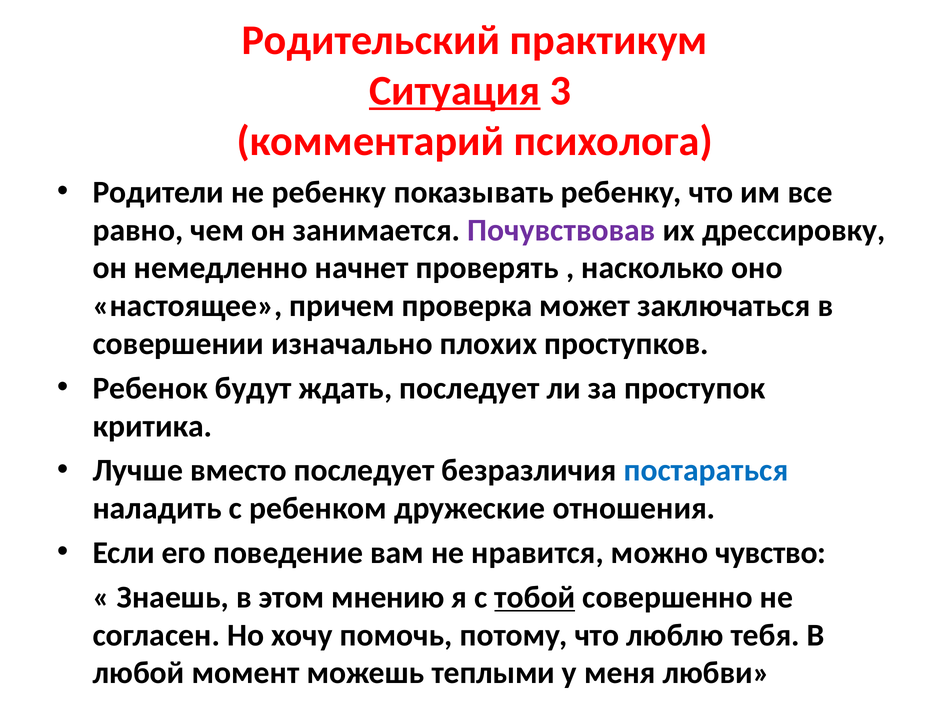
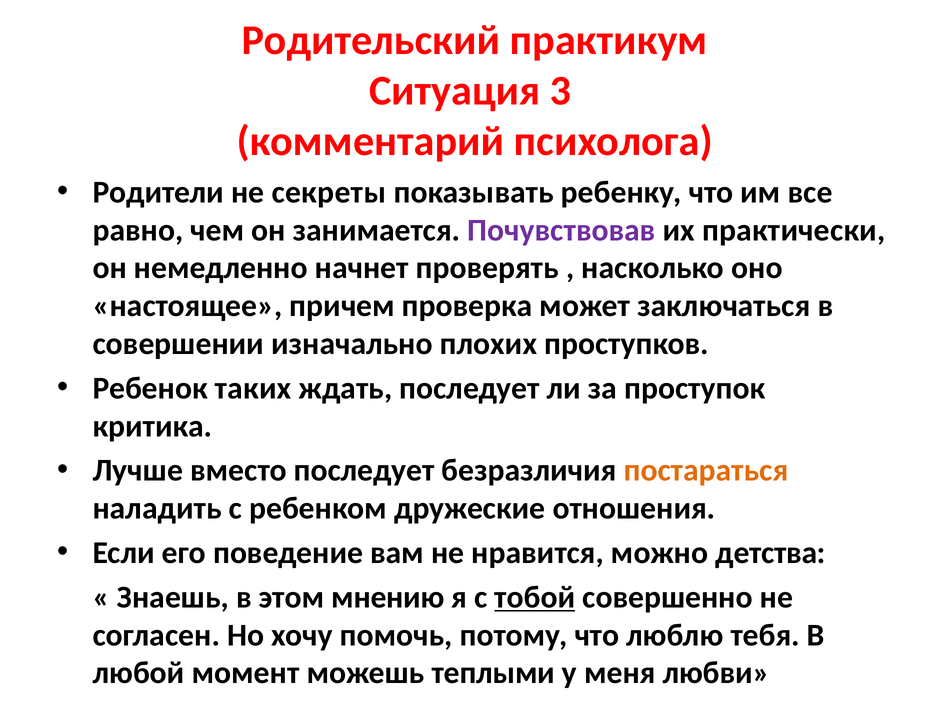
Ситуация underline: present -> none (455, 91)
не ребенку: ребенку -> секреты (329, 192)
дрессировку: дрессировку -> практически (794, 230)
будут: будут -> таких (253, 389)
постараться colour: blue -> orange (706, 471)
чувство: чувство -> детства (770, 553)
